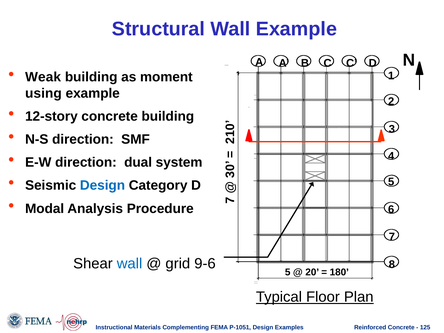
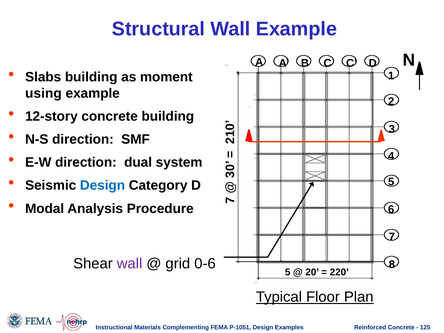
Weak: Weak -> Slabs (43, 77)
wall colour: blue -> purple (130, 264)
9-6: 9-6 -> 0-6 (205, 264)
180: 180 -> 220 (339, 272)
